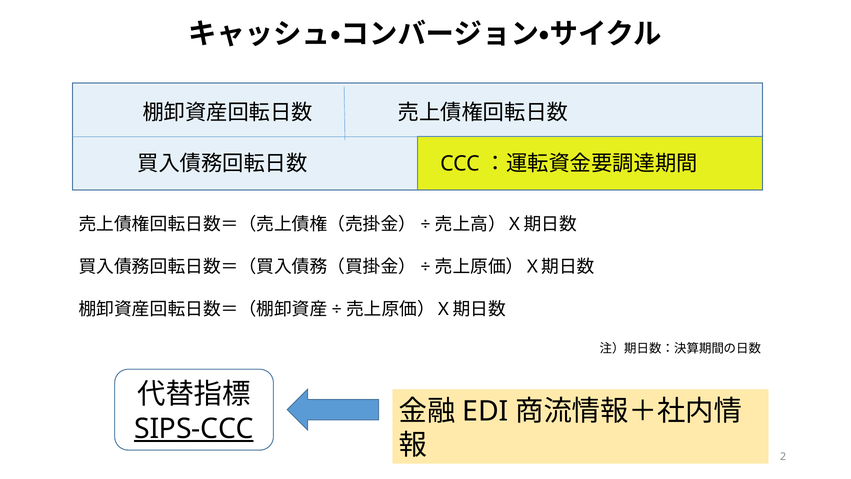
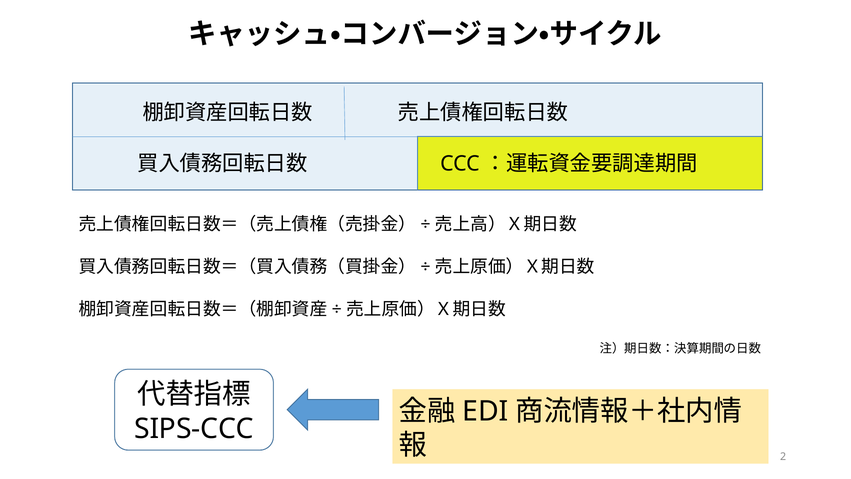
SIPS-CCC underline: present -> none (194, 428)
